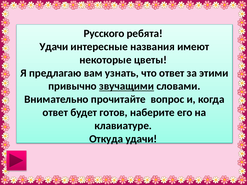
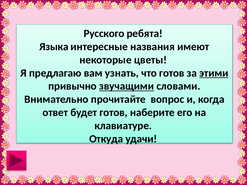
Удачи: Удачи -> Языка (54, 47)
что ответ: ответ -> готов (172, 73)
этими underline: none -> present (214, 73)
